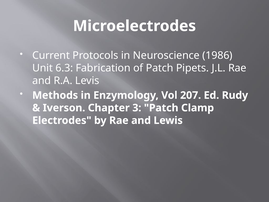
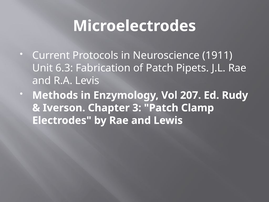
1986: 1986 -> 1911 (217, 55)
